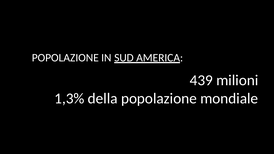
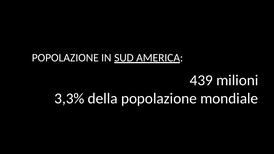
1,3%: 1,3% -> 3,3% (69, 99)
